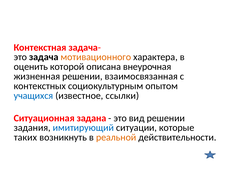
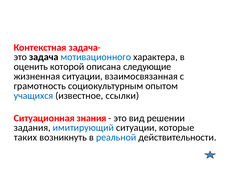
мотивационного colour: orange -> blue (96, 57)
внеурочная: внеурочная -> следующие (147, 67)
жизненная решении: решении -> ситуации (82, 76)
контекстных: контекстных -> грамотность (40, 86)
задана: задана -> знания (91, 118)
реальной colour: orange -> blue (116, 137)
